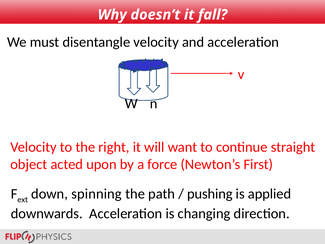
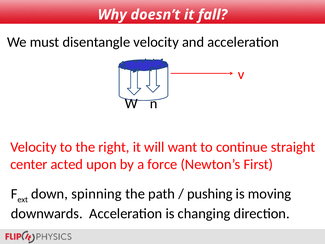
object: object -> center (29, 164)
applied: applied -> moving (270, 194)
